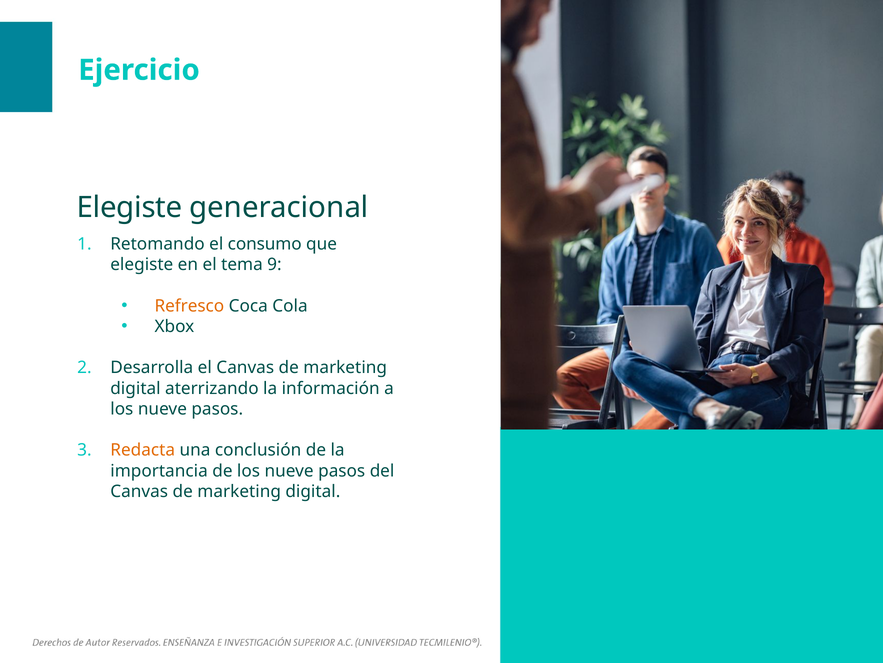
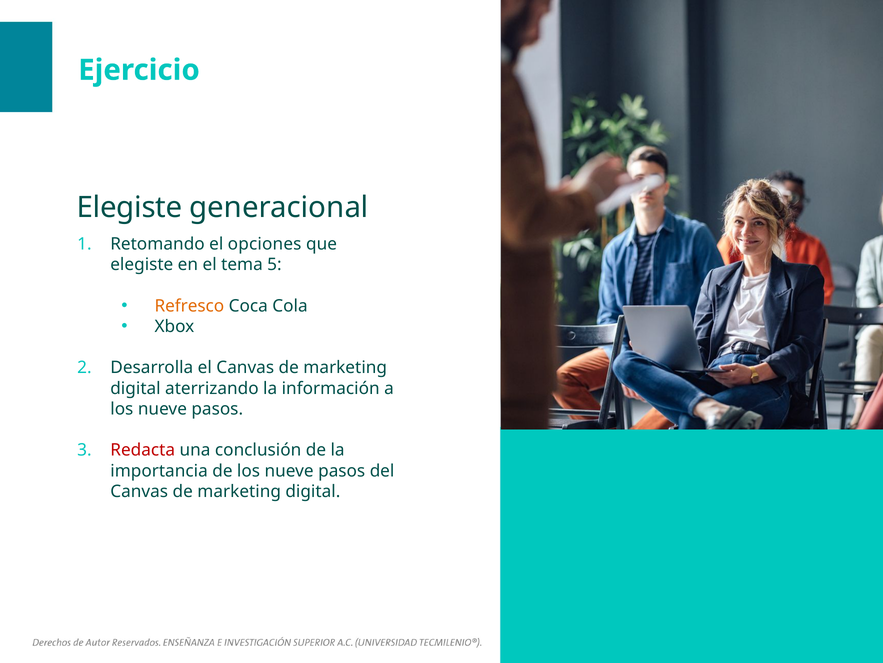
consumo: consumo -> opciones (265, 244)
9: 9 -> 5 (274, 264)
Redacta colour: orange -> red (143, 450)
